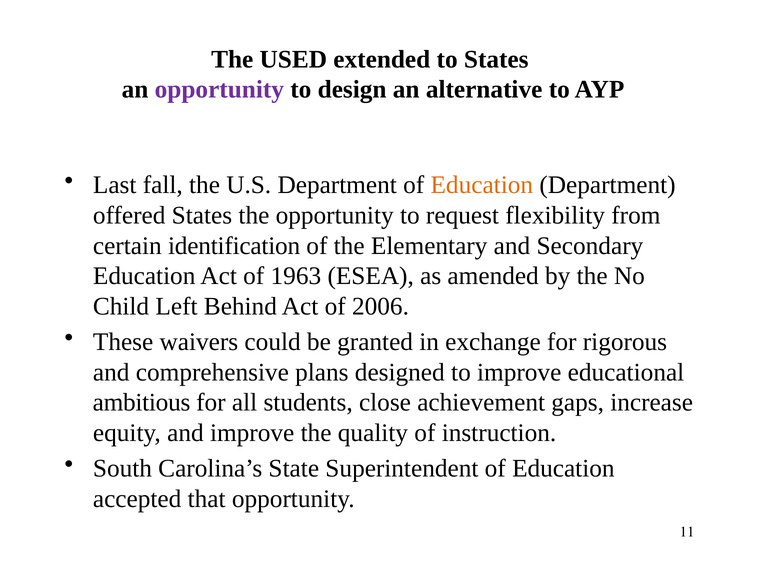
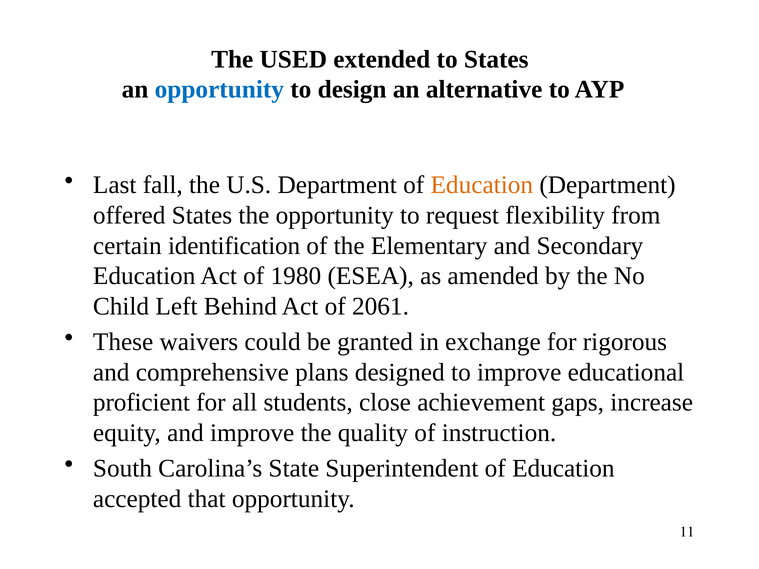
opportunity colour: purple -> blue (219, 90)
1963: 1963 -> 1980 (296, 276)
2006: 2006 -> 2061 (380, 307)
ambitious: ambitious -> proficient (141, 403)
